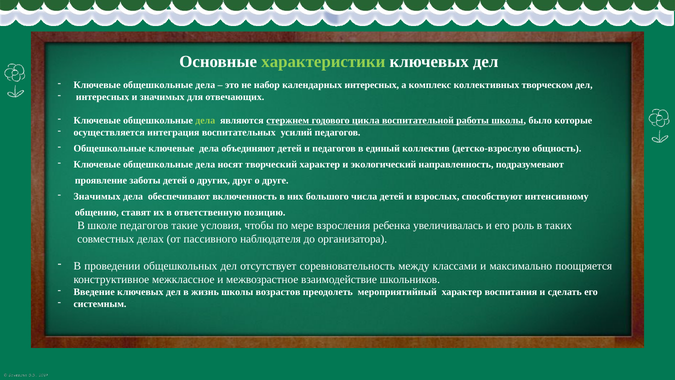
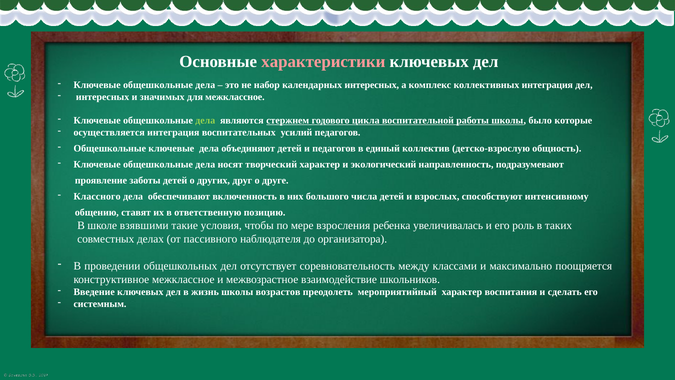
характеристики colour: light green -> pink (323, 62)
коллективных творческом: творческом -> интеграция (547, 85)
для отвечающих: отвечающих -> межклассное (235, 97)
Значимых: Значимых -> Классного (97, 196)
школе педагогов: педагогов -> взявшими (144, 225)
